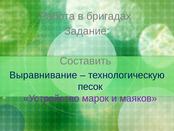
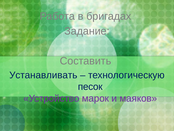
Выравнивание: Выравнивание -> Устанавливать (43, 75)
